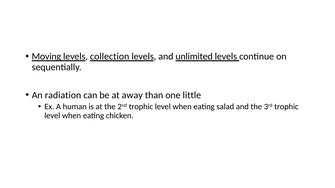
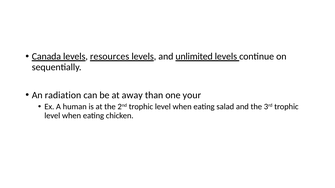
Moving: Moving -> Canada (46, 57)
collection: collection -> resources (110, 57)
little: little -> your (192, 95)
